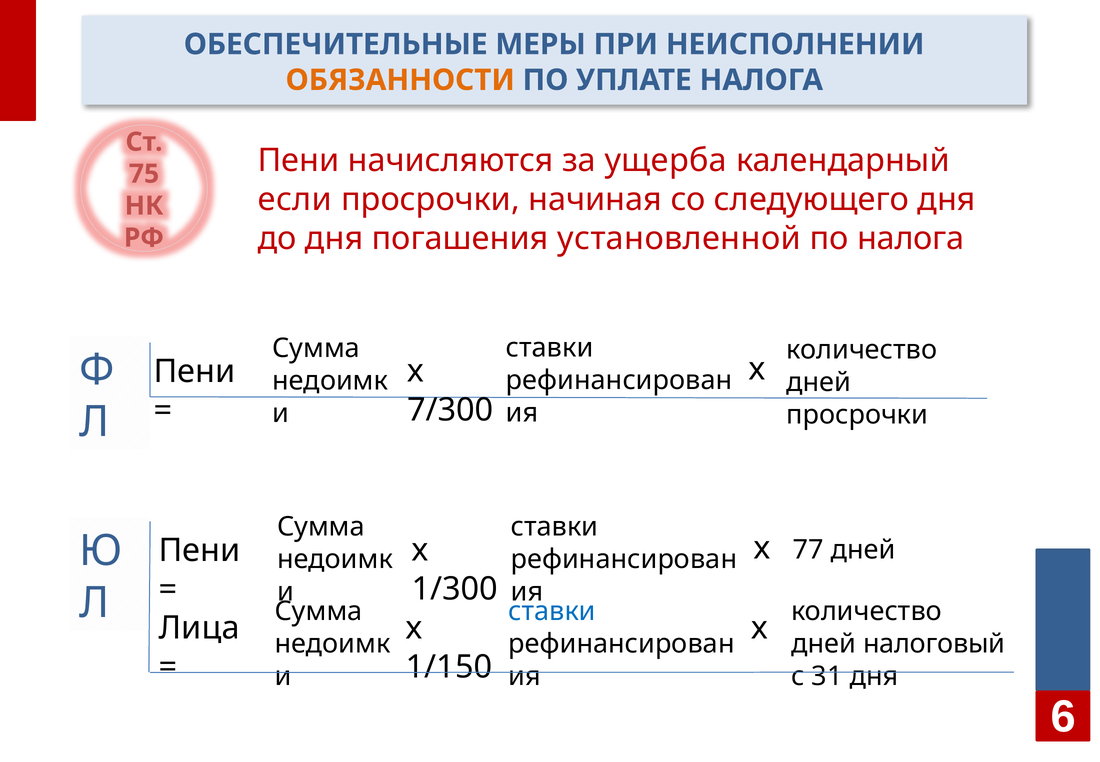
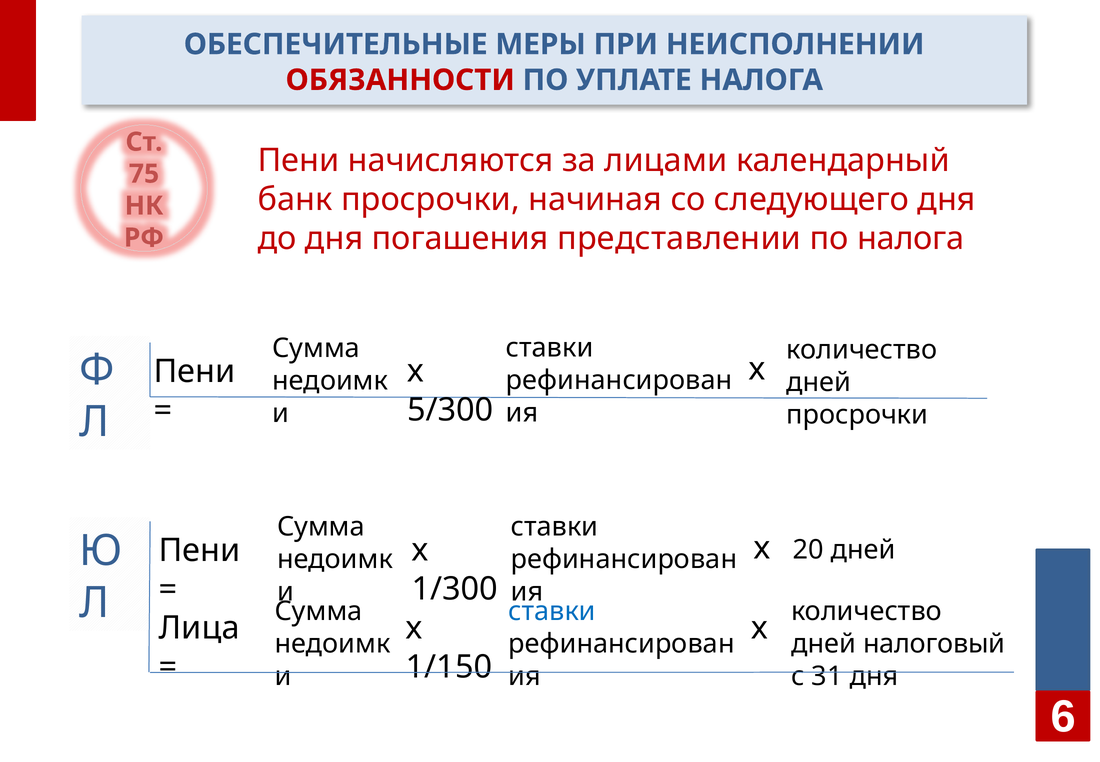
ОБЯЗАННОСТИ colour: orange -> red (400, 80)
ущерба: ущерба -> лицами (666, 161)
если: если -> банк (295, 200)
установленной: установленной -> представлении (679, 239)
7/300: 7/300 -> 5/300 (450, 410)
77: 77 -> 20 (808, 550)
